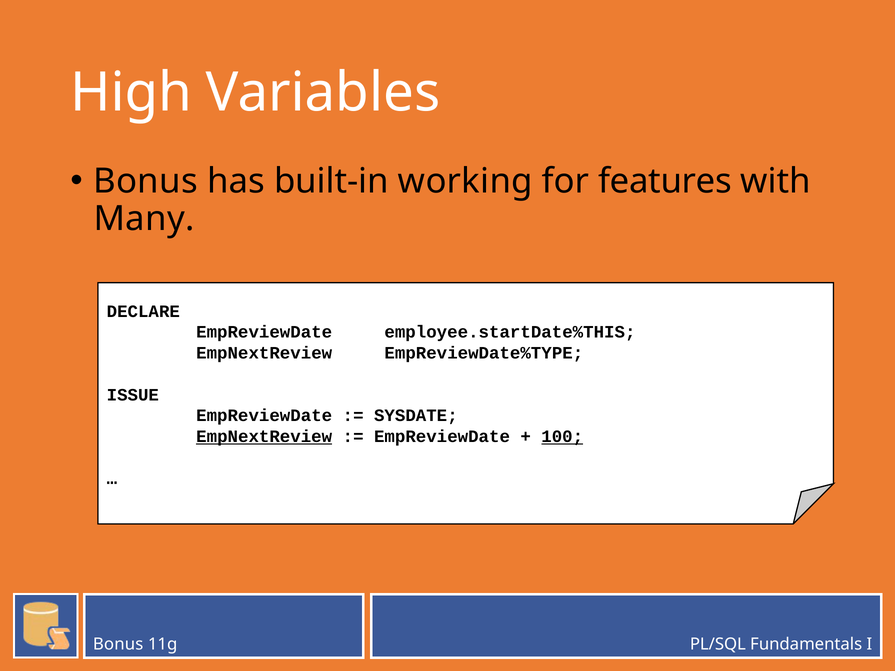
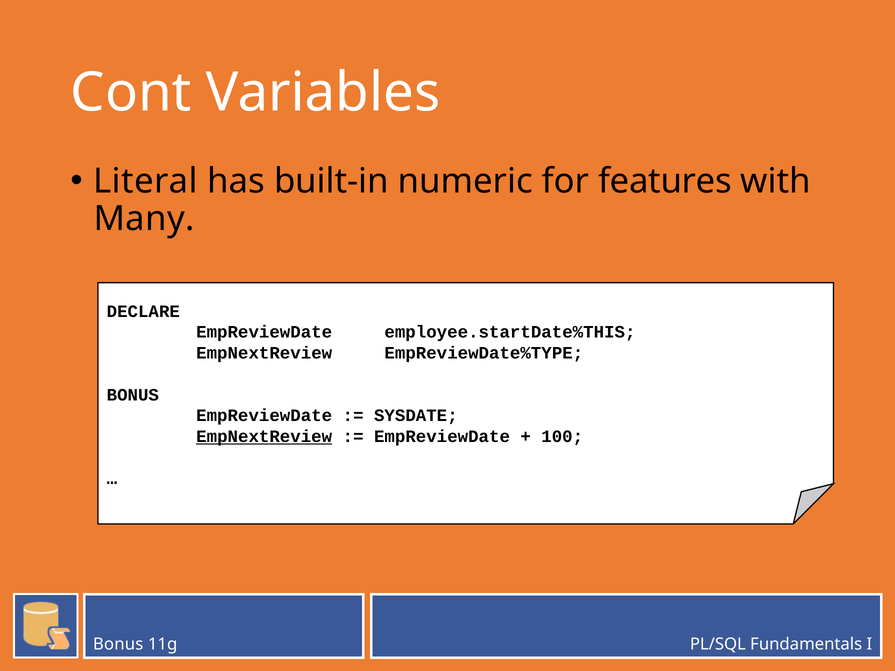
High: High -> Cont (131, 93)
Bonus: Bonus -> Literal (145, 181)
working: working -> numeric (465, 181)
ISSUE: ISSUE -> BONUS (133, 395)
100 underline: present -> none (562, 437)
